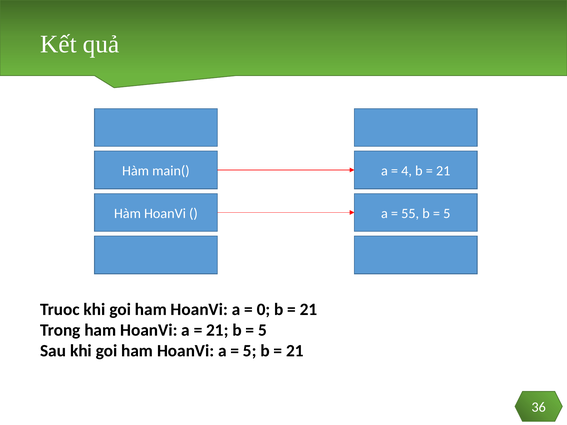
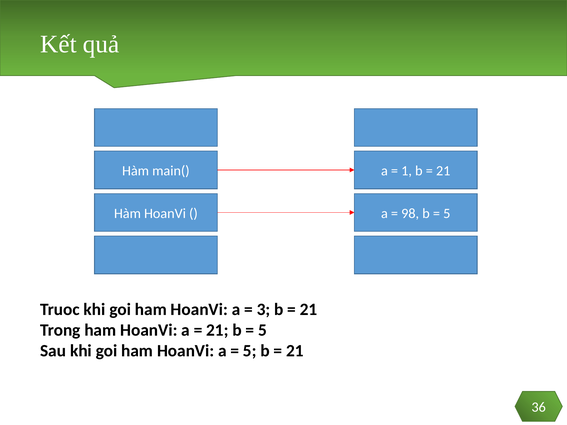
4: 4 -> 1 (407, 171)
55: 55 -> 98 (410, 214)
0: 0 -> 3 (263, 310)
